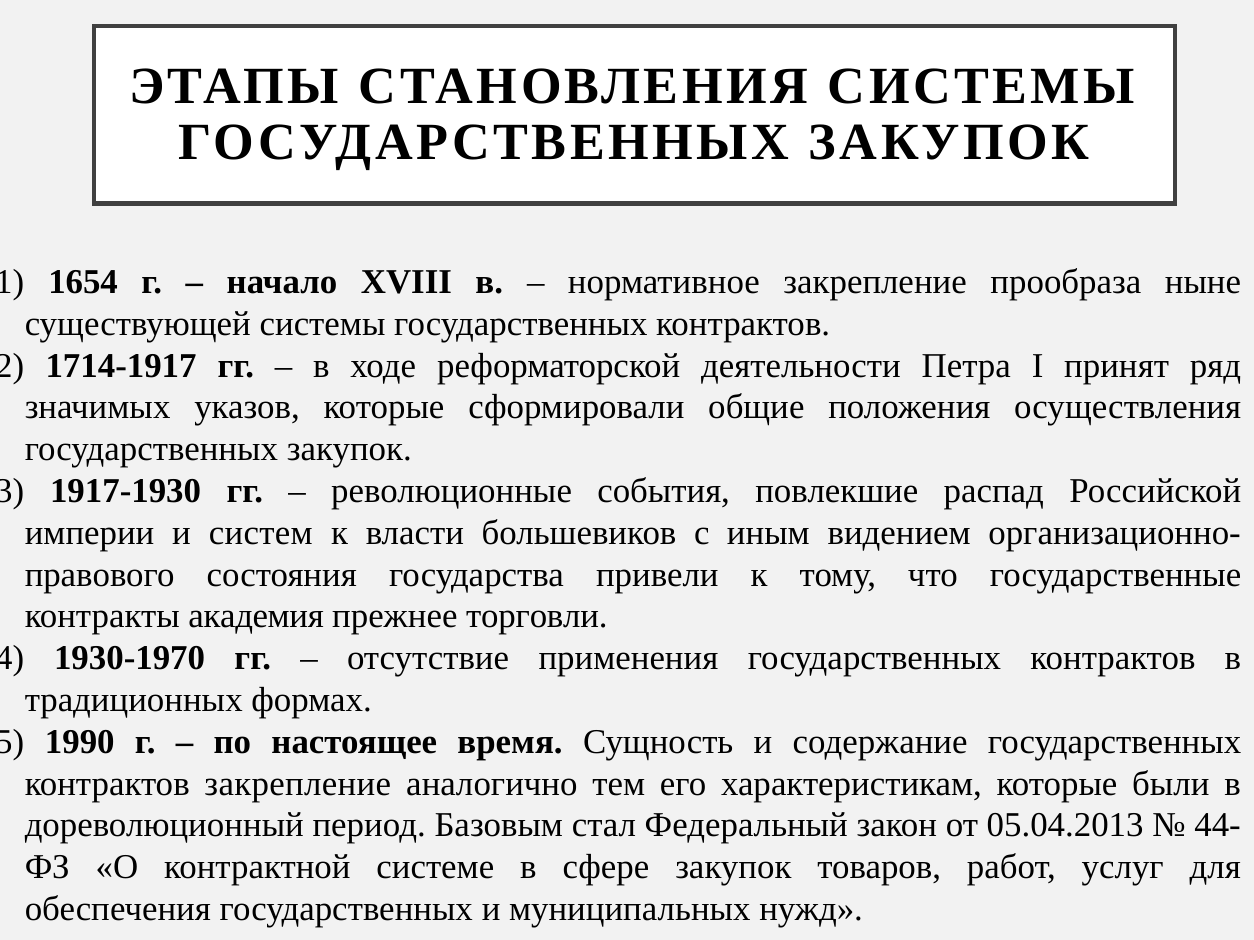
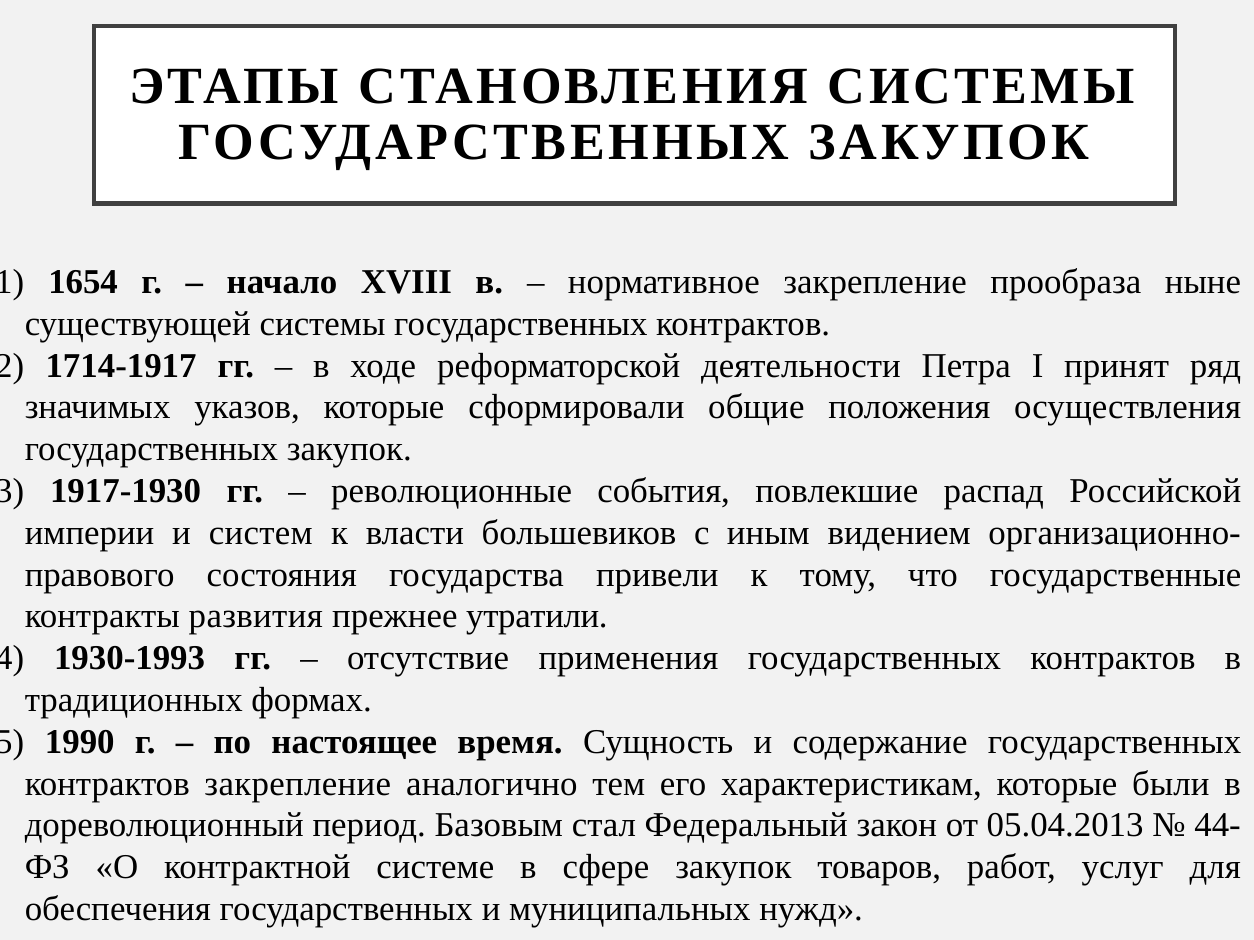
академия: академия -> развития (256, 617)
торговли: торговли -> утратили (537, 617)
1930-1970: 1930-1970 -> 1930-1993 (130, 658)
